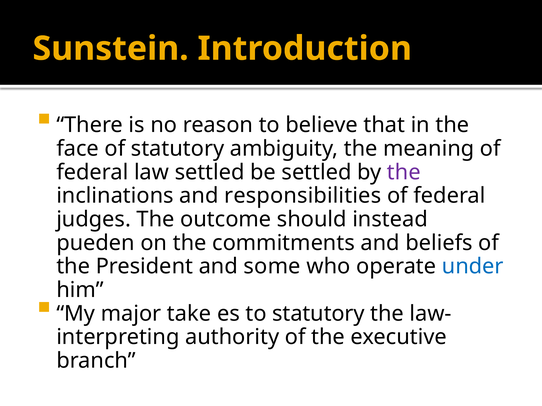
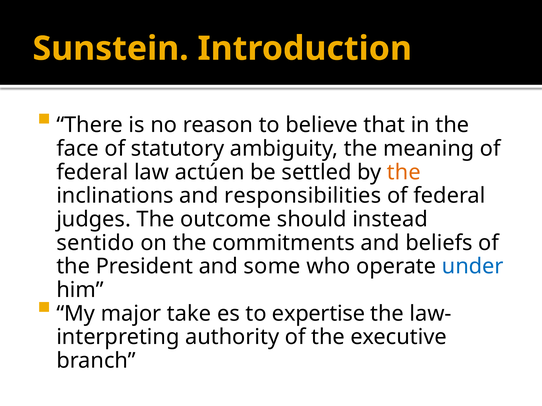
law settled: settled -> actúen (210, 172)
the colour: purple -> orange (404, 172)
pueden: pueden -> sentido (95, 243)
to statutory: statutory -> expertise (318, 314)
